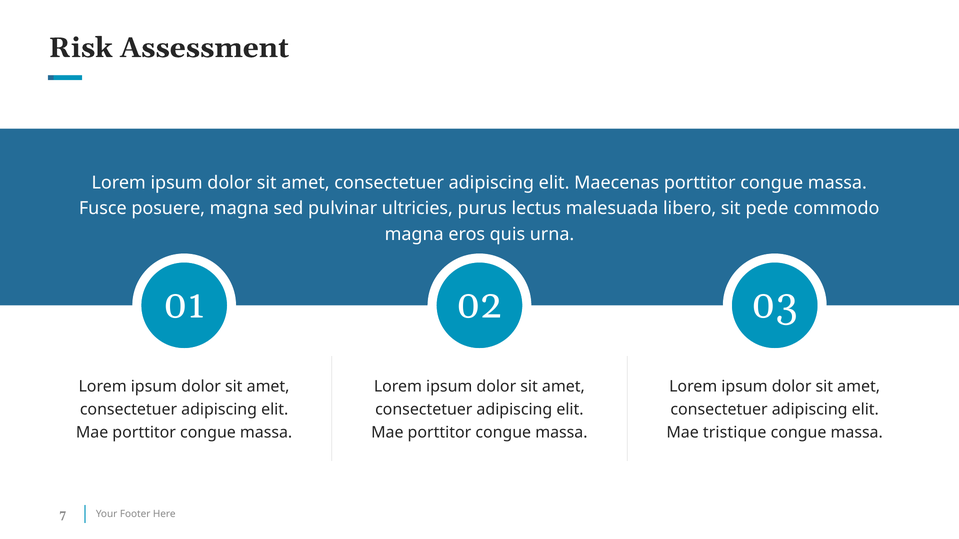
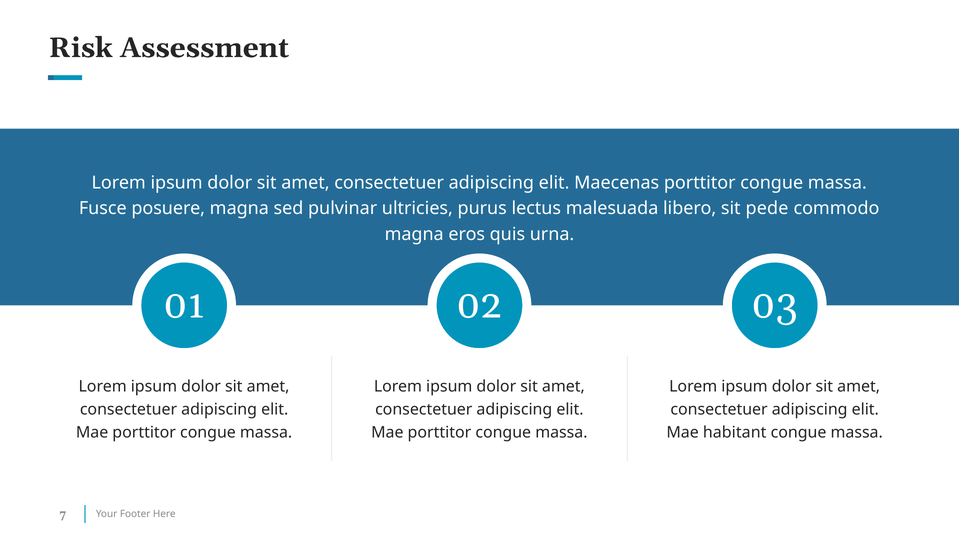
tristique: tristique -> habitant (735, 433)
